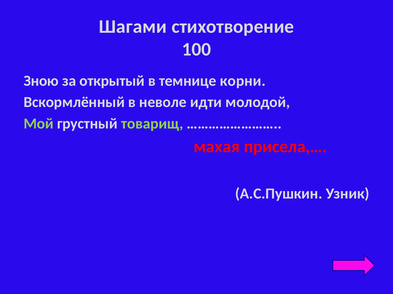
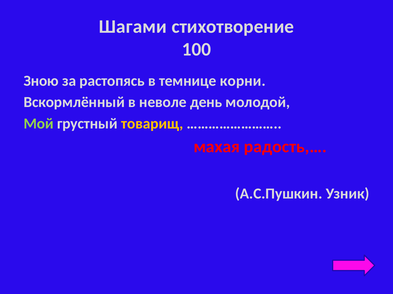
открытый: открытый -> растопясь (112, 81)
идти: идти -> день (206, 102)
товарищ colour: light green -> yellow (152, 124)
присела,…: присела,… -> радость,… (285, 147)
